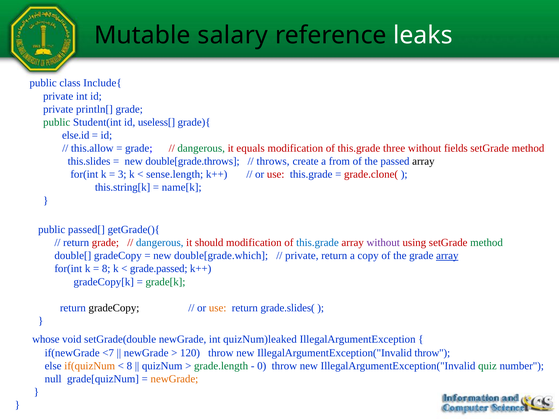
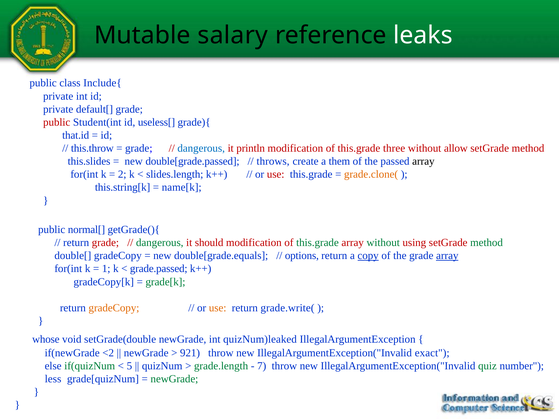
println[: println[ -> default[ (95, 109)
public colour: green -> red (57, 122)
else.id: else.id -> that.id (76, 135)
this.allow: this.allow -> this.throw (92, 148)
dangerous colour: green -> blue (201, 148)
equals: equals -> println (251, 148)
fields: fields -> allow (456, 148)
double[grade.throws: double[grade.throws -> double[grade.passed (192, 161)
from: from -> them (339, 161)
3: 3 -> 2 (122, 174)
sense.length: sense.length -> slides.length (175, 174)
grade.clone( colour: red -> orange (371, 174)
passed[: passed[ -> normal[ (86, 230)
dangerous colour: blue -> green (160, 243)
this.grade colour: blue -> green (317, 243)
without colour: purple -> green (383, 243)
double[grade.which: double[grade.which -> double[grade.equals (221, 256)
private: private -> options (302, 256)
copy underline: none -> present (368, 256)
8: 8 -> 1 (106, 269)
gradeCopy colour: black -> orange (114, 308)
grade.slides(: grade.slides( -> grade.write( (288, 308)
<7: <7 -> <2 (108, 353)
120: 120 -> 921 (190, 353)
IllegalArgumentException("Invalid throw: throw -> exact (432, 353)
if(quizNum colour: orange -> green (90, 366)
8: 8 -> 5 (129, 366)
0: 0 -> 7 (262, 366)
null: null -> less (53, 379)
newGrade colour: orange -> green (174, 379)
